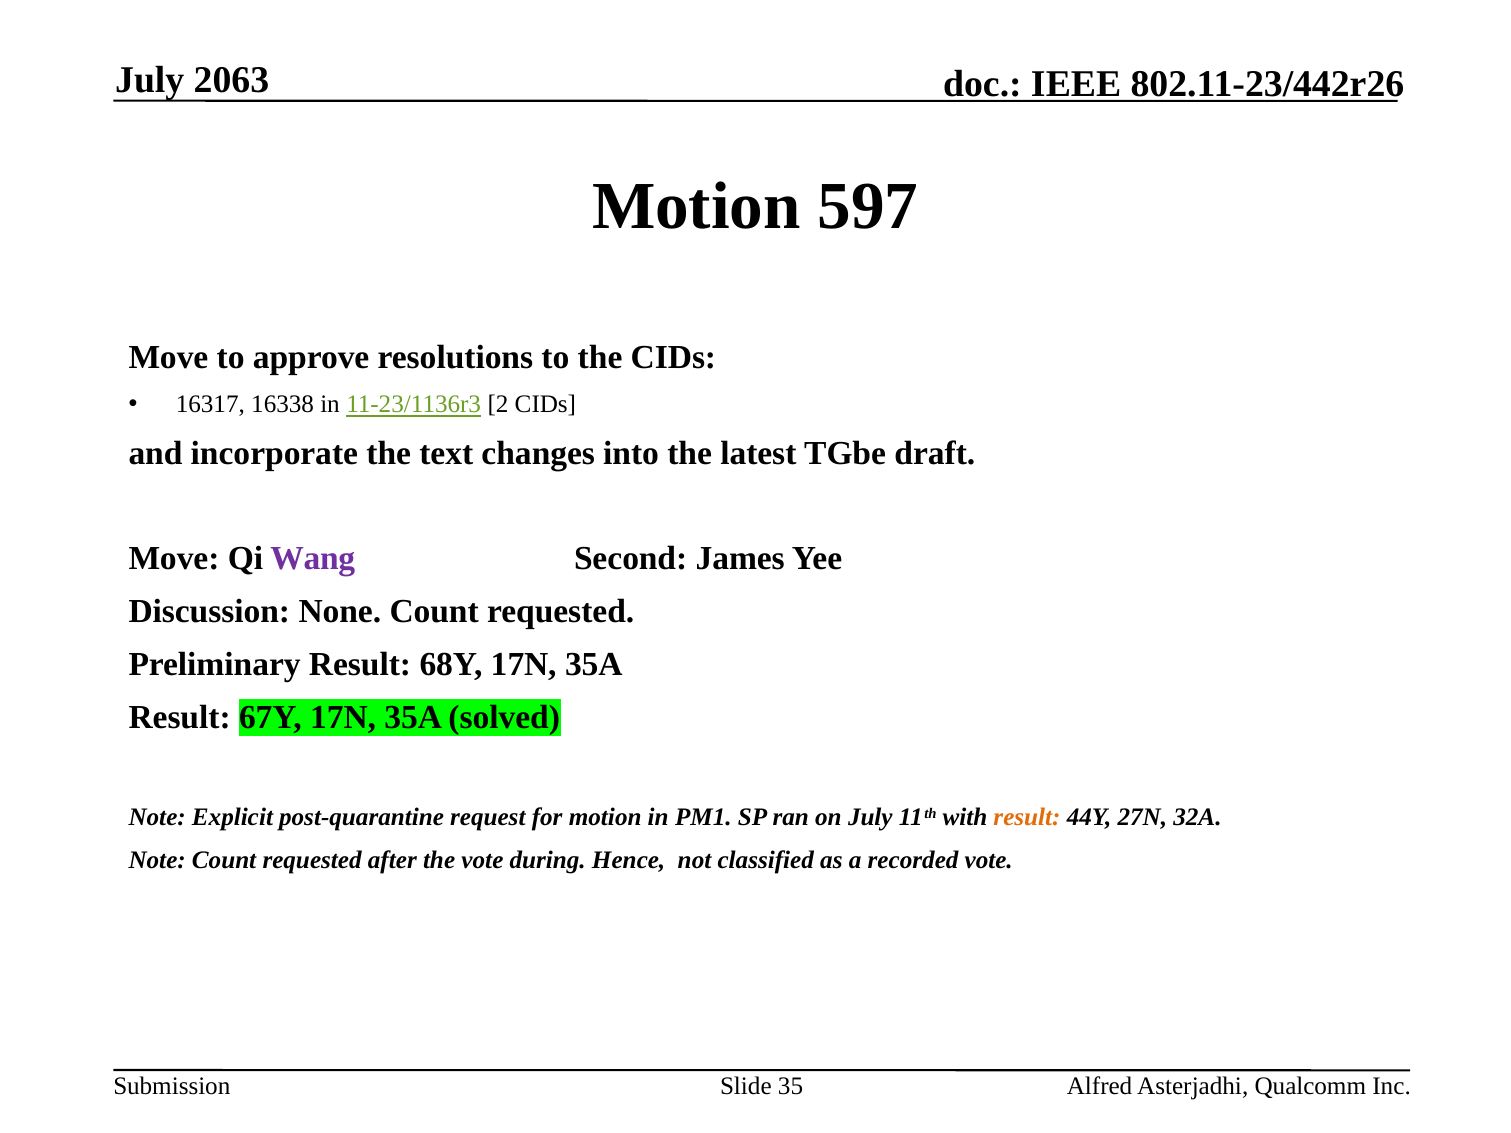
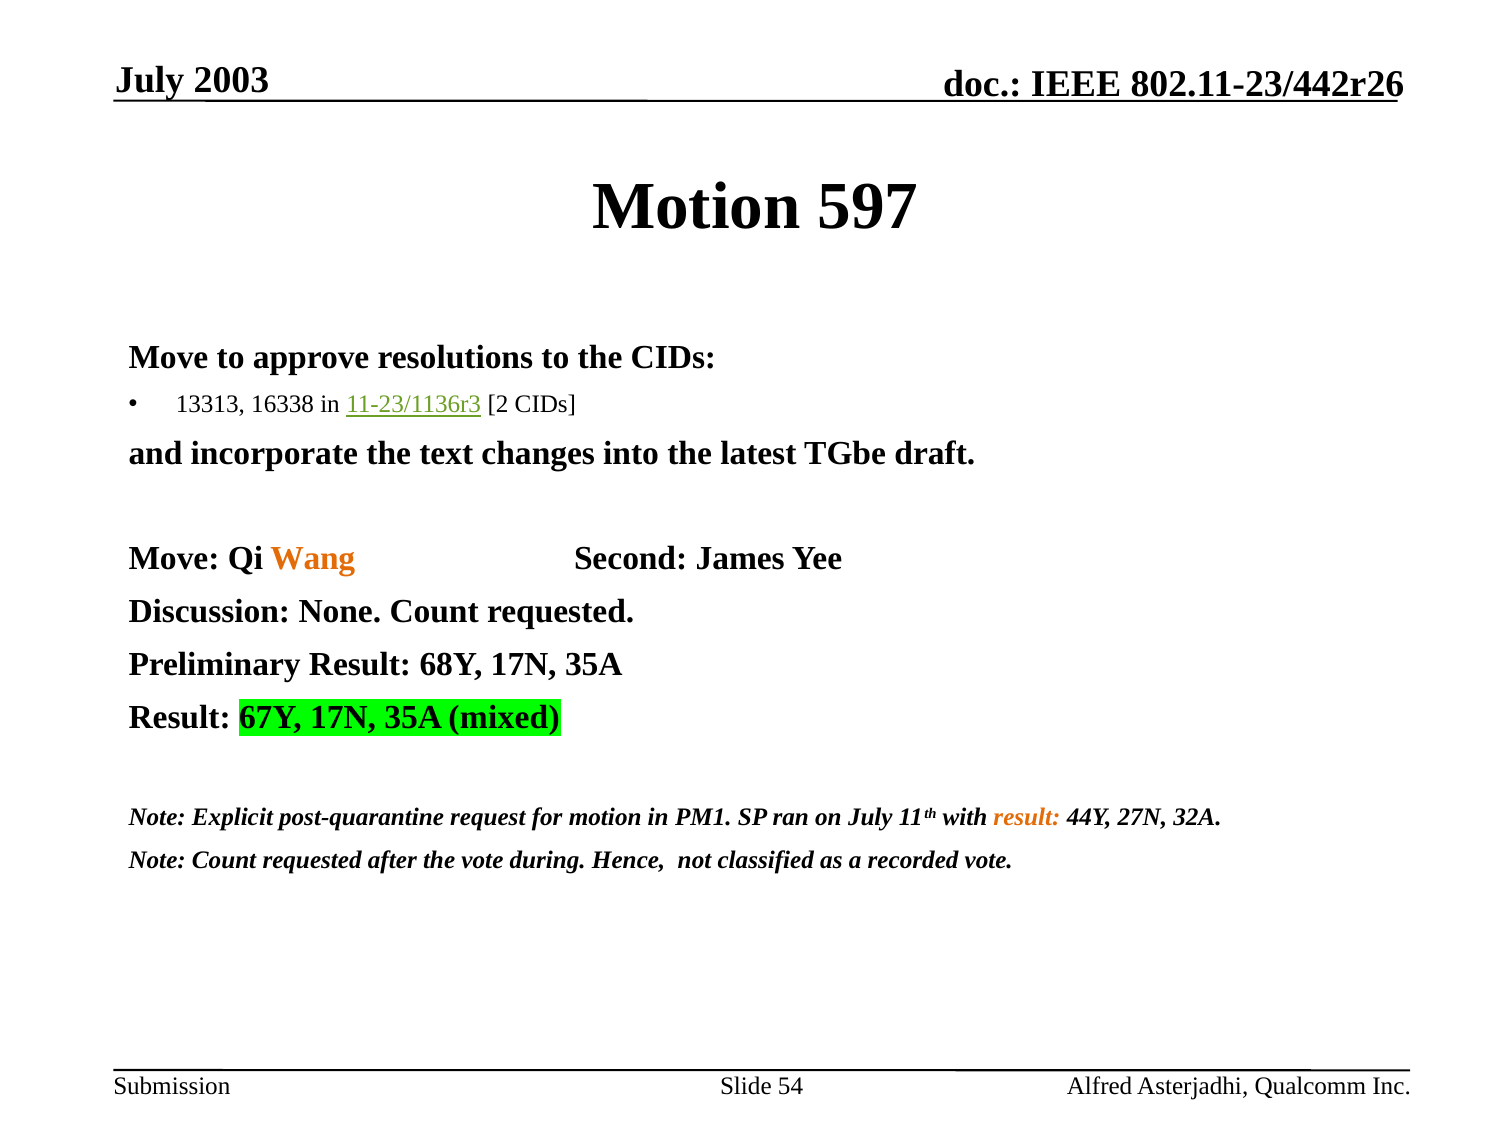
2063: 2063 -> 2003 (231, 80)
16317: 16317 -> 13313 (210, 405)
Wang colour: purple -> orange (313, 559)
solved: solved -> mixed (504, 718)
35: 35 -> 54 (791, 1087)
